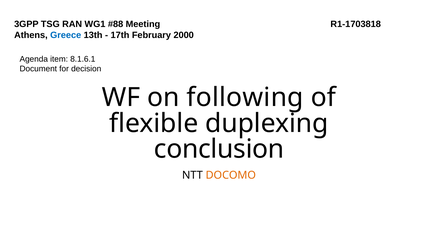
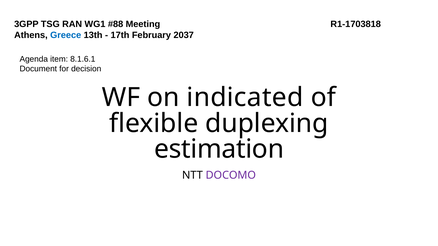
2000: 2000 -> 2037 (184, 35)
following: following -> indicated (245, 98)
conclusion: conclusion -> estimation (219, 149)
DOCOMO colour: orange -> purple (231, 176)
